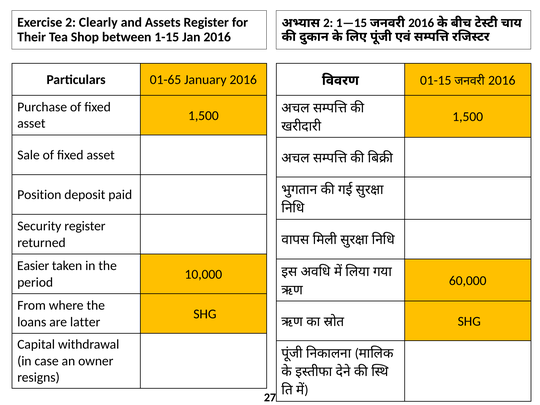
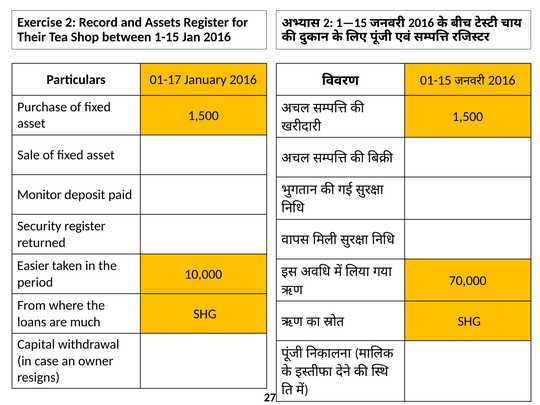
Clearly: Clearly -> Record (98, 22)
01-65: 01-65 -> 01-17 (165, 80)
Position: Position -> Monitor (39, 195)
60,000: 60,000 -> 70,000 (468, 281)
latter: latter -> much (85, 322)
